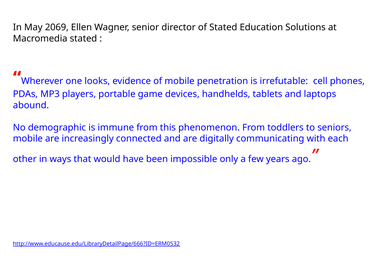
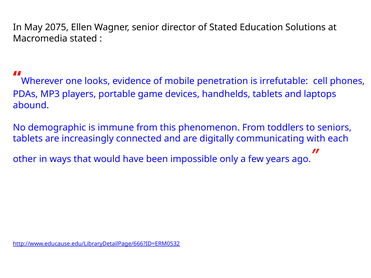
2069: 2069 -> 2075 (57, 27)
mobile: mobile -> tablets (28, 139)
